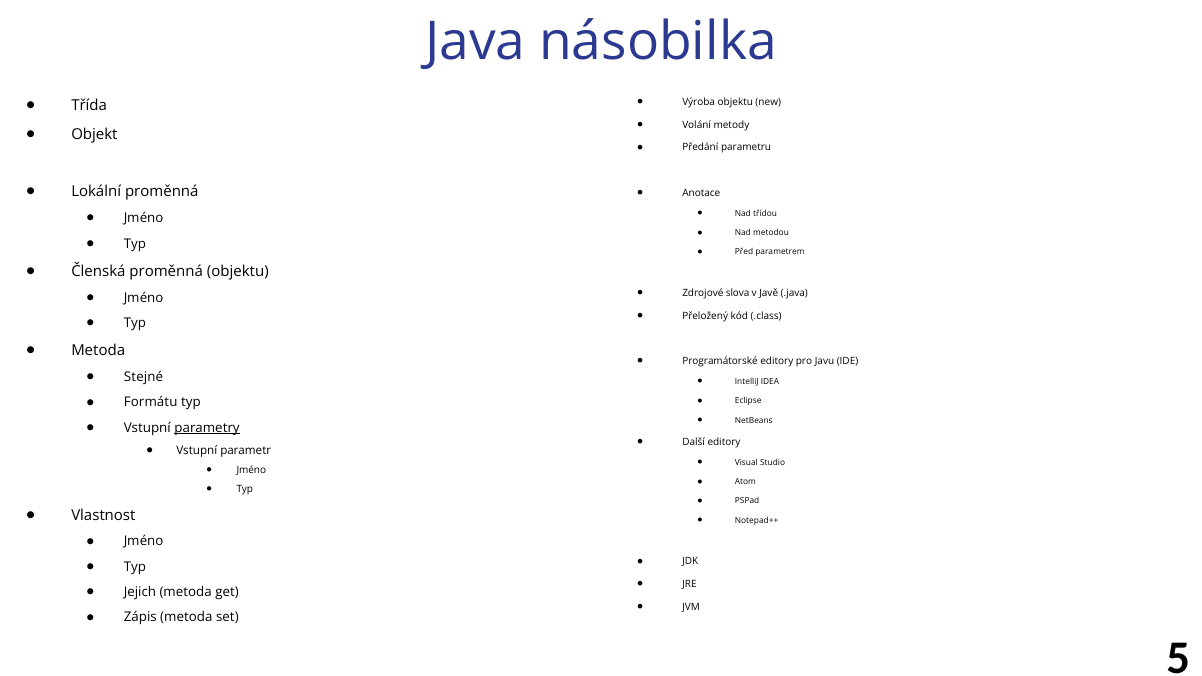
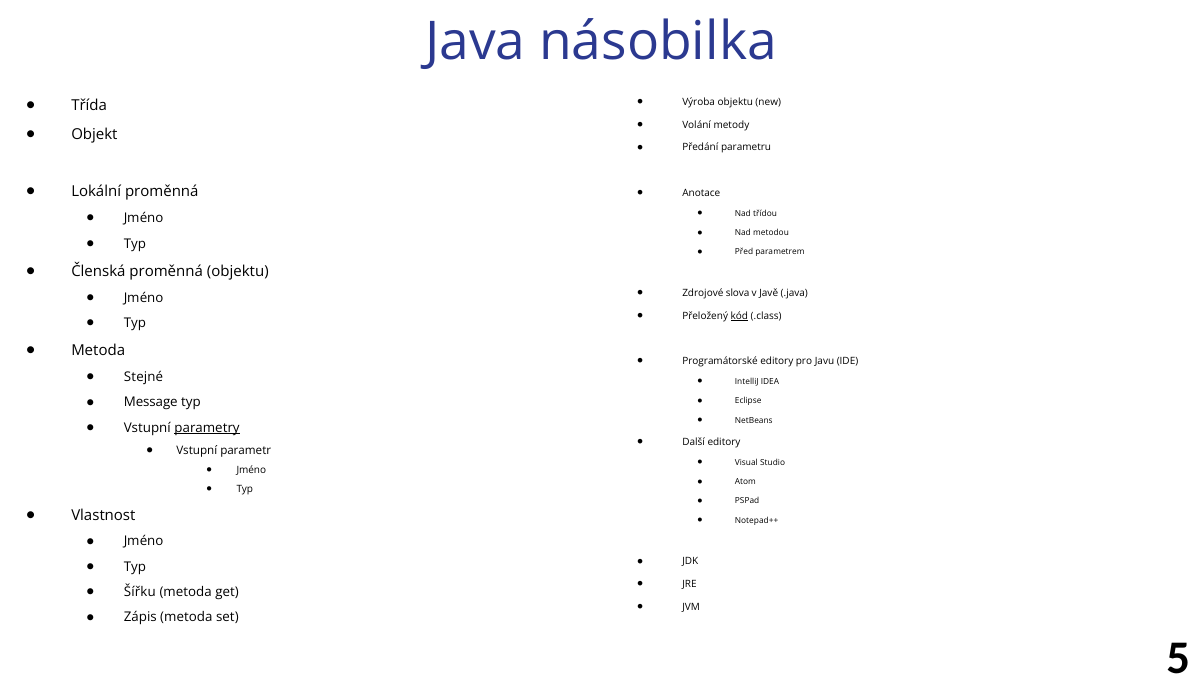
kód underline: none -> present (739, 316)
Formátu: Formátu -> Message (151, 403)
Jejich: Jejich -> Šířku (140, 592)
